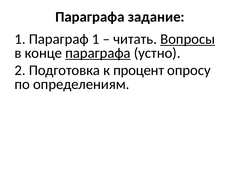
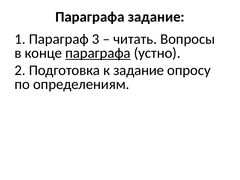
Параграф 1: 1 -> 3 (96, 39)
Вопросы underline: present -> none (188, 39)
к процент: процент -> задание (139, 70)
